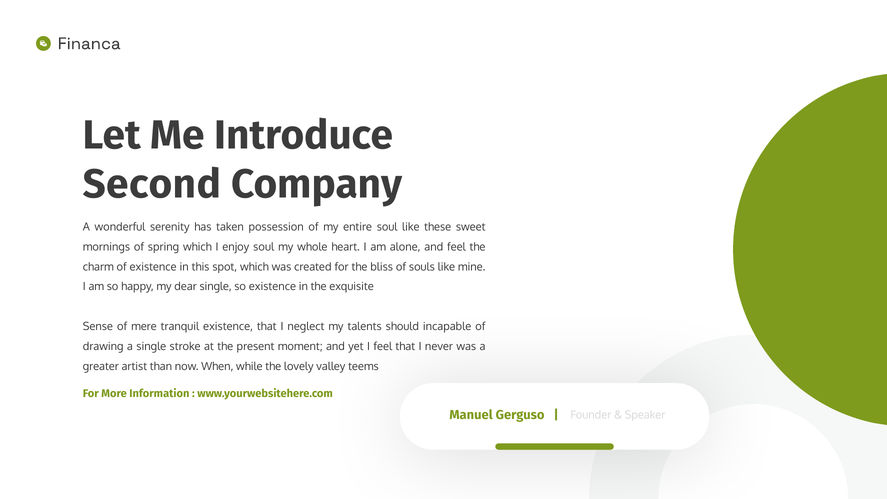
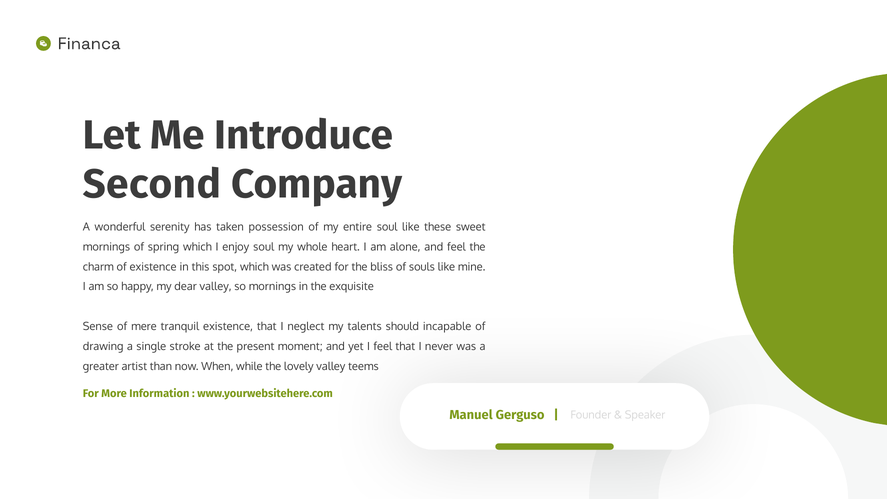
dear single: single -> valley (216, 287)
so existence: existence -> mornings (272, 287)
